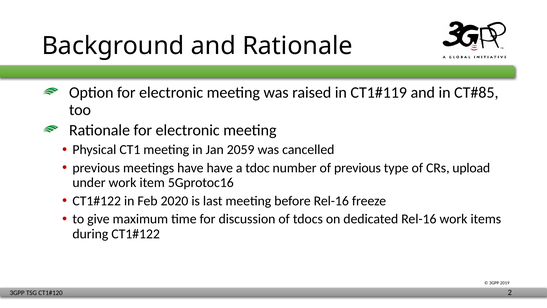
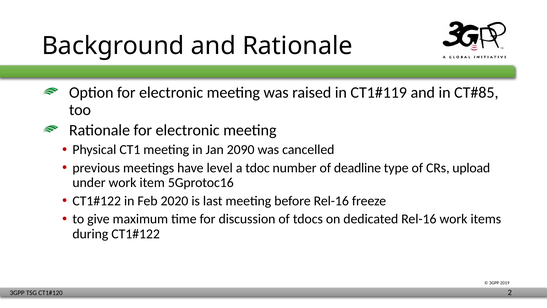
2059: 2059 -> 2090 (241, 150)
have have: have -> level (220, 168)
of previous: previous -> deadline (357, 168)
